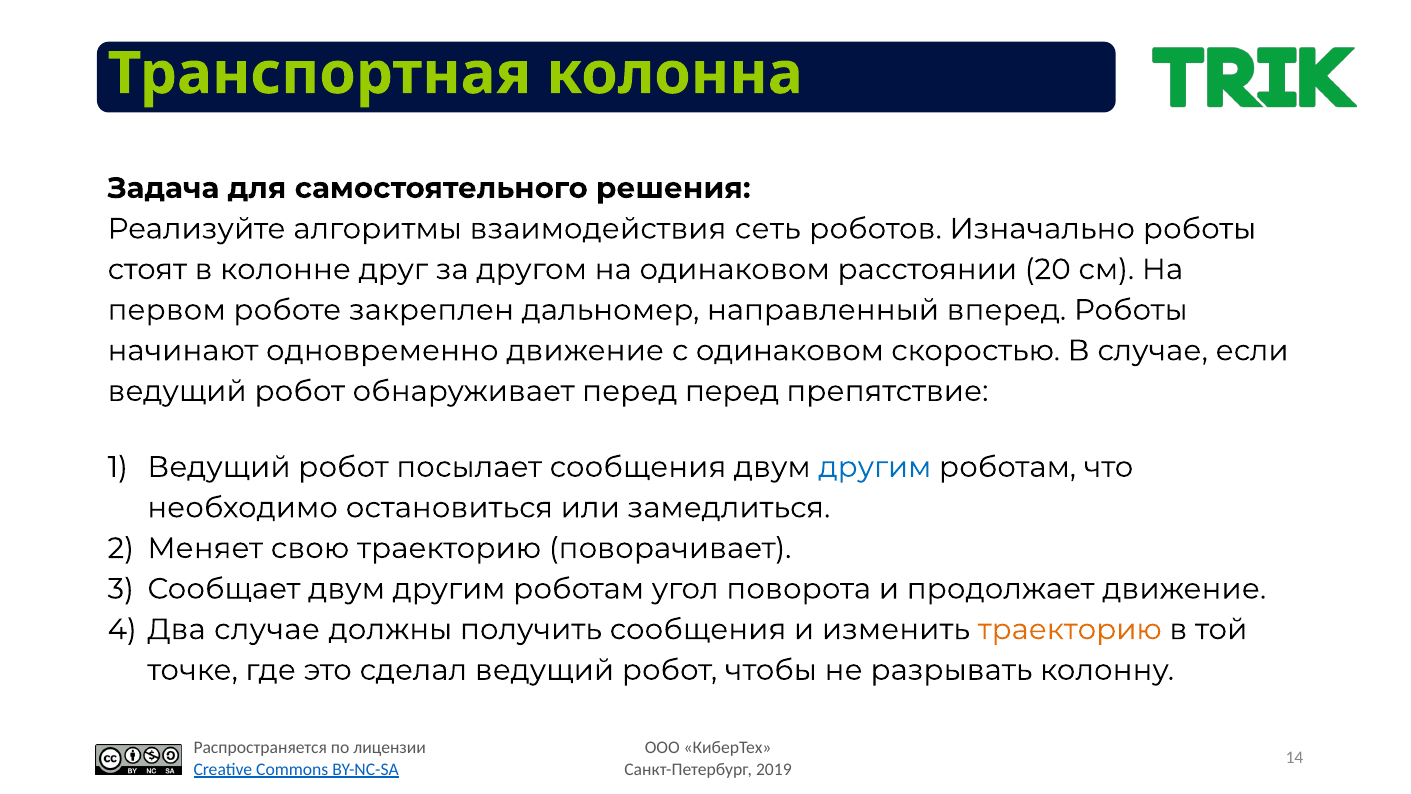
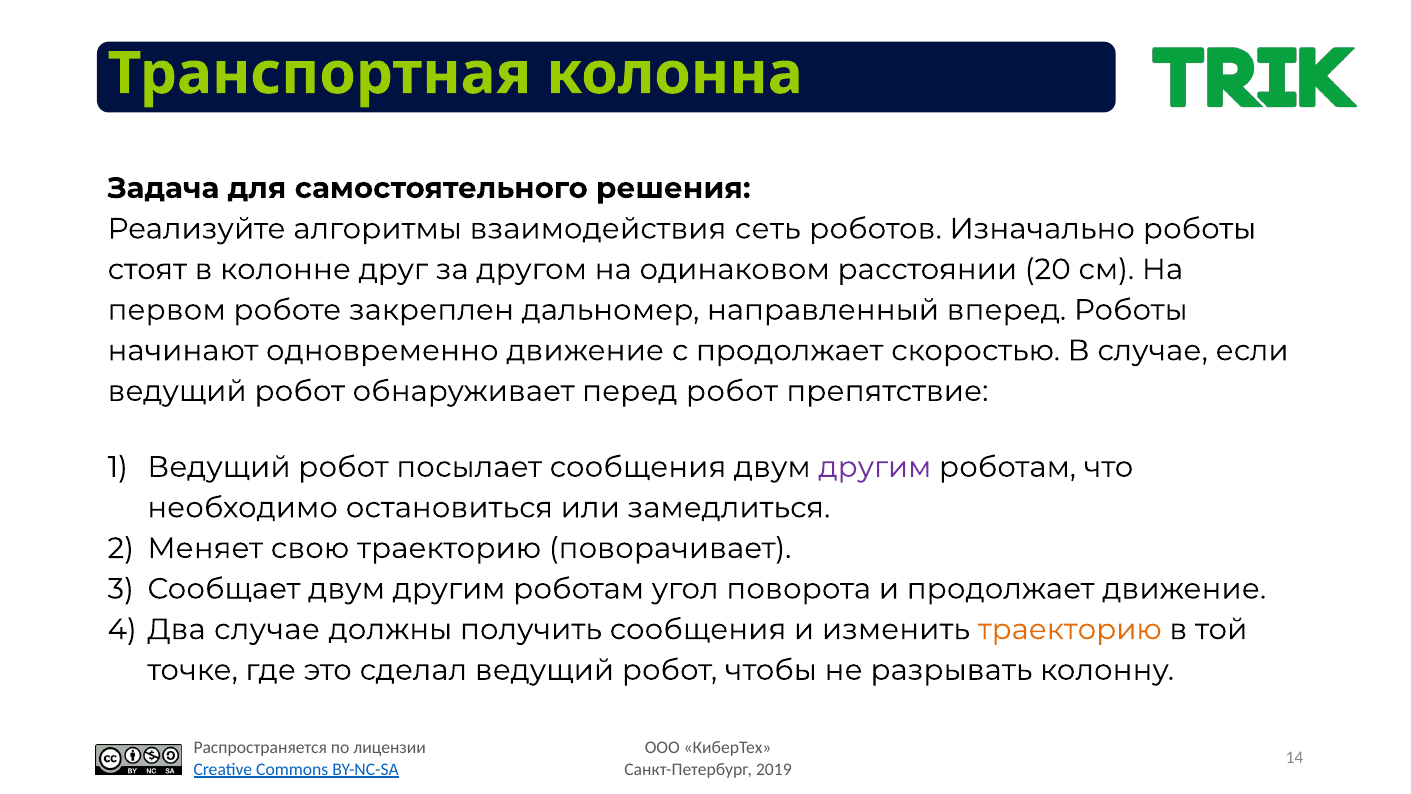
с одинаковом: одинаковом -> продолжает (790, 350)
перед перед: перед -> робот (732, 391)
другим colour: blue -> purple (875, 467)
